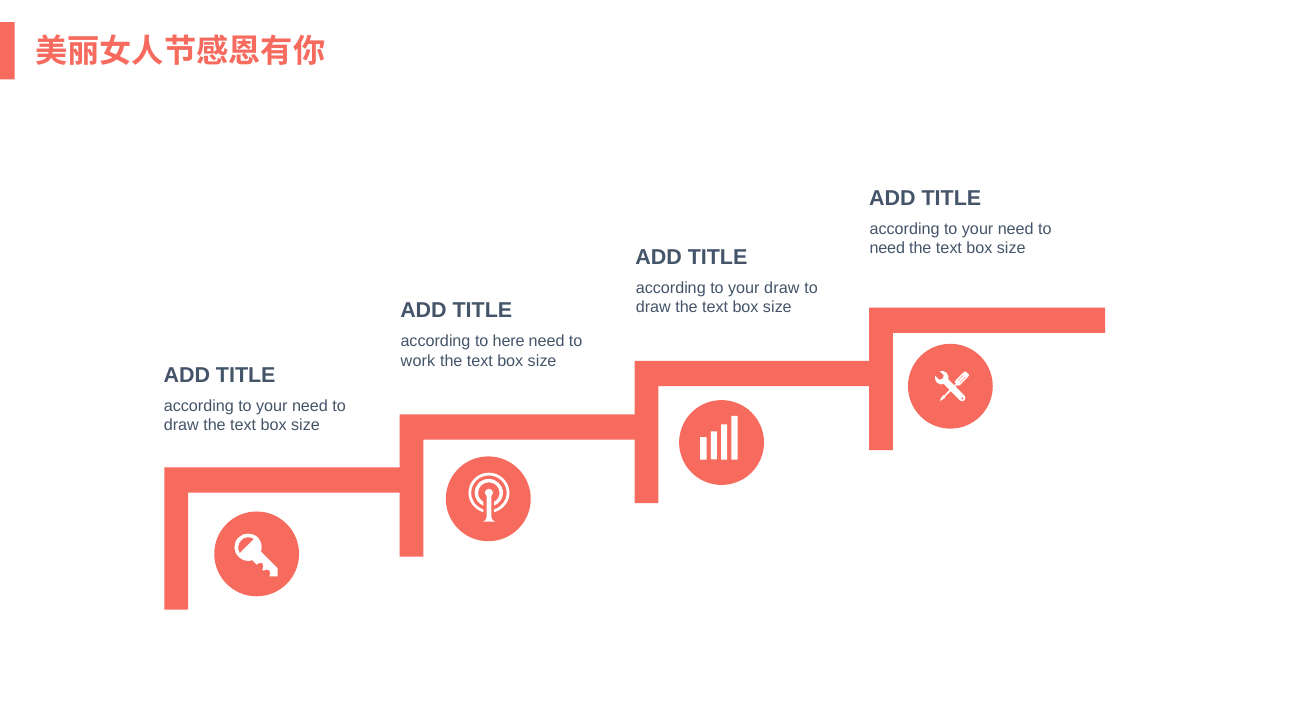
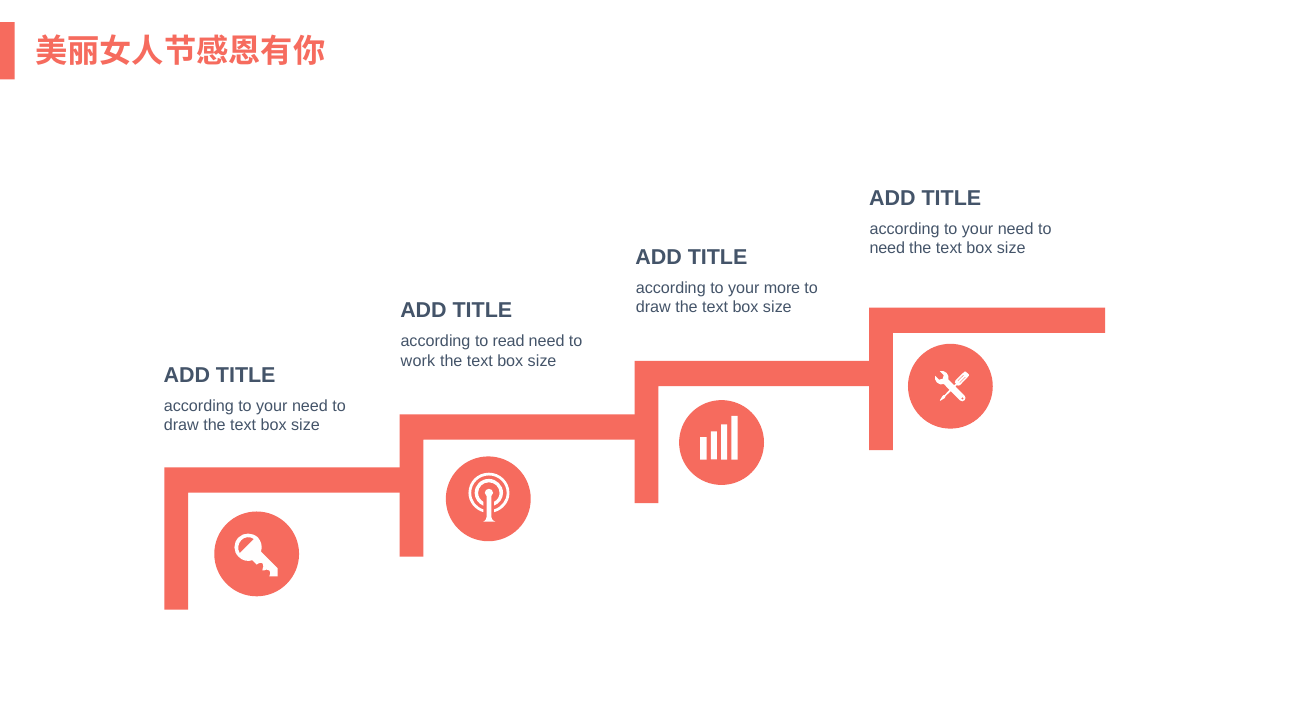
your draw: draw -> more (782, 288)
here: here -> read (509, 341)
